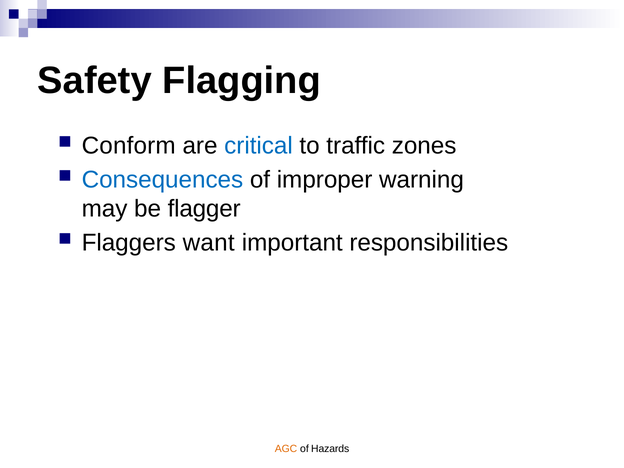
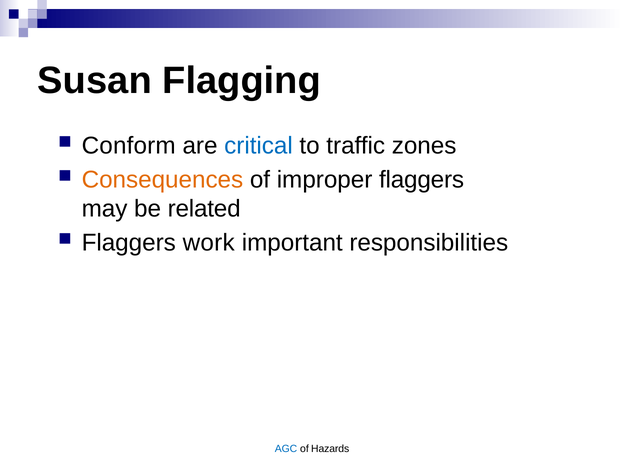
Safety: Safety -> Susan (95, 81)
Consequences colour: blue -> orange (162, 180)
improper warning: warning -> flaggers (422, 180)
flagger: flagger -> related (204, 209)
want: want -> work (209, 243)
AGC colour: orange -> blue (286, 449)
